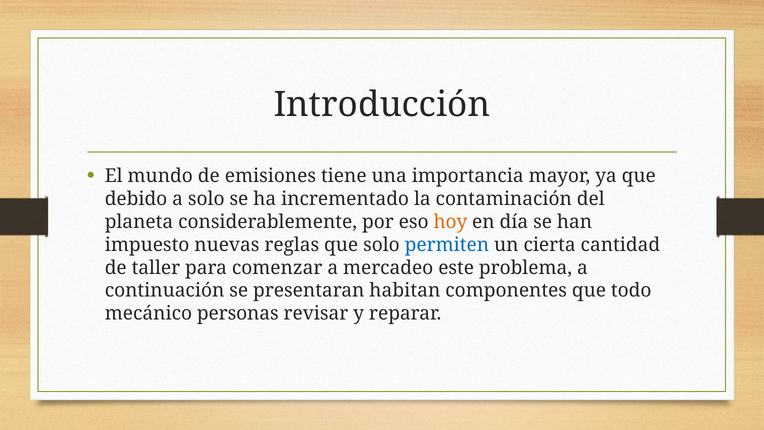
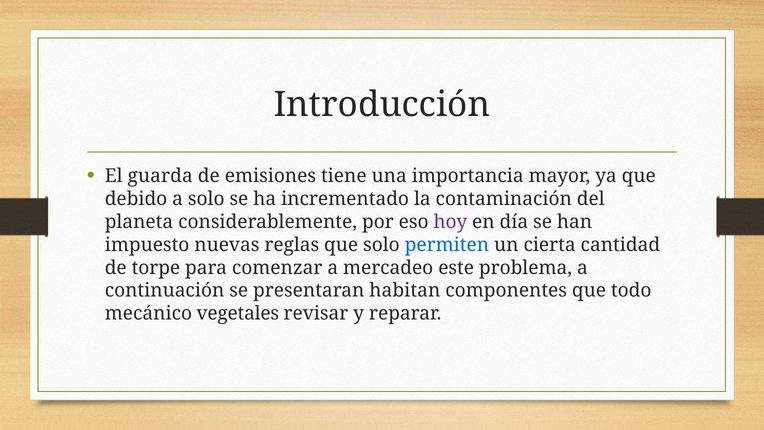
mundo: mundo -> guarda (160, 176)
hoy colour: orange -> purple (450, 222)
taller: taller -> torpe (156, 268)
personas: personas -> vegetales (238, 313)
